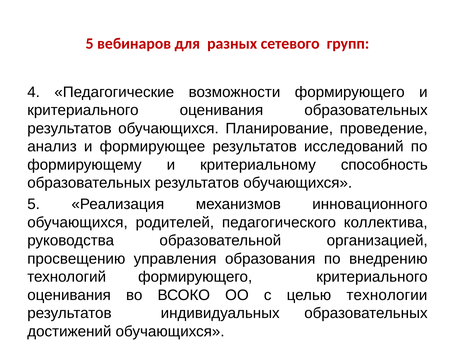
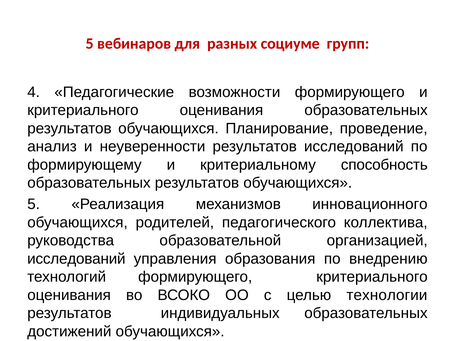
сетевого: сетевого -> социуме (290, 44)
формирующее: формирующее -> неуверенности (153, 147)
просвещению: просвещению -> исследований (76, 259)
